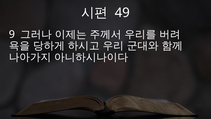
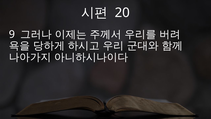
49: 49 -> 20 (122, 13)
